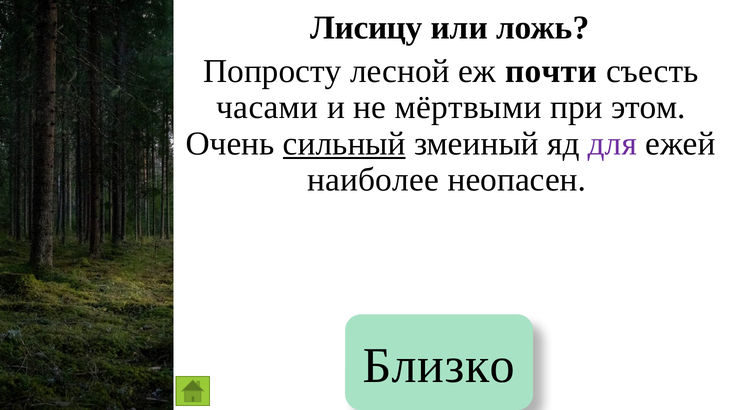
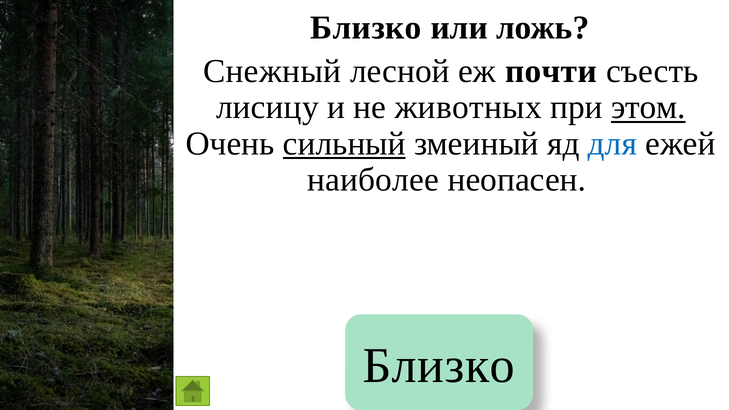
Лисицу: Лисицу -> Близко (366, 28)
Попросту: Попросту -> Снежный (272, 71)
часами: часами -> лисицу (267, 107)
мёртвыми: мёртвыми -> животных (468, 107)
этом underline: none -> present (648, 107)
для colour: purple -> blue (612, 144)
